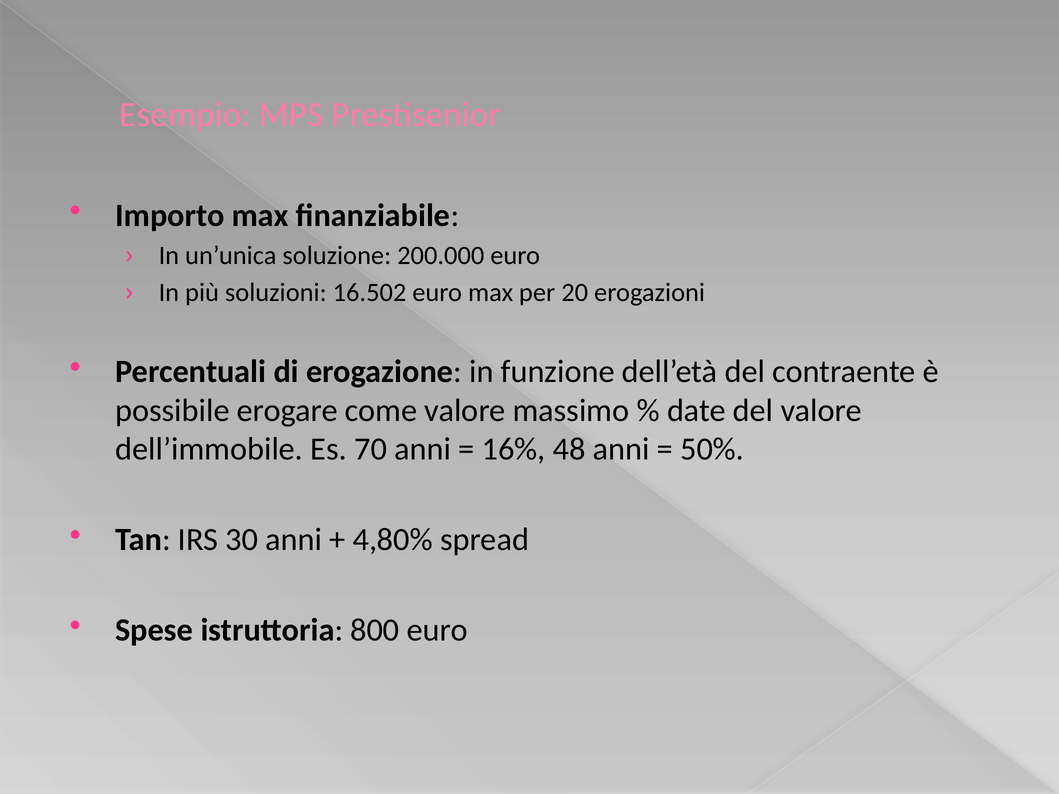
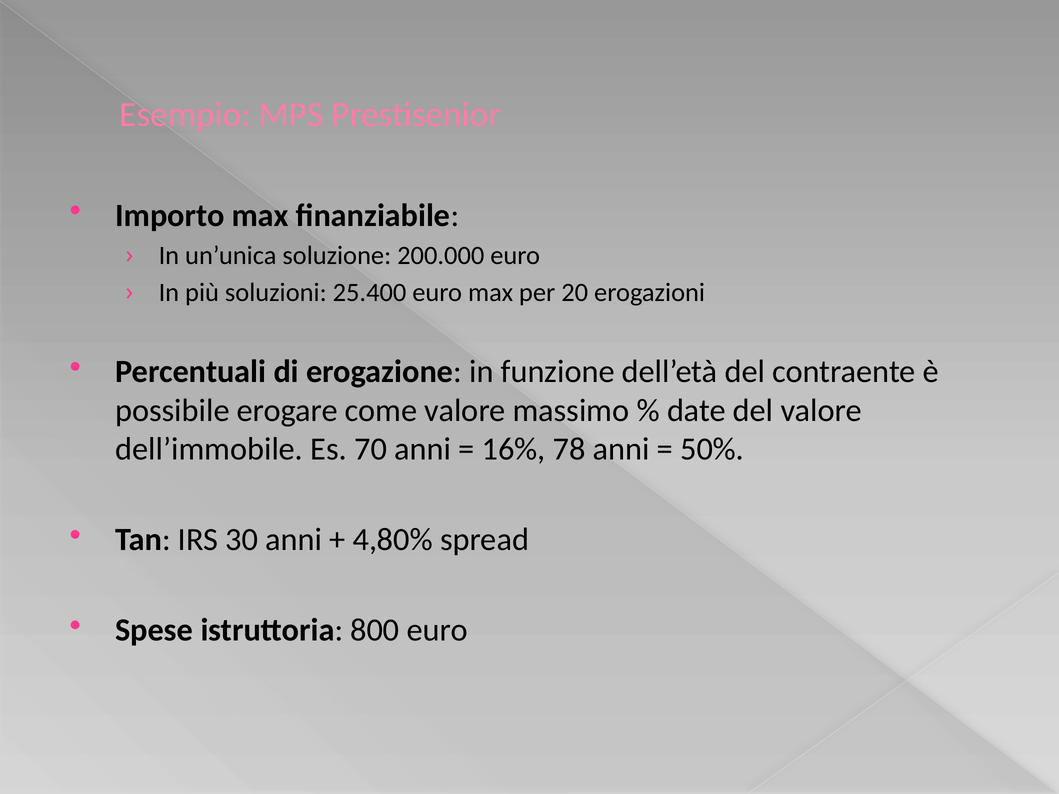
16.502: 16.502 -> 25.400 (369, 293)
48: 48 -> 78 (569, 449)
